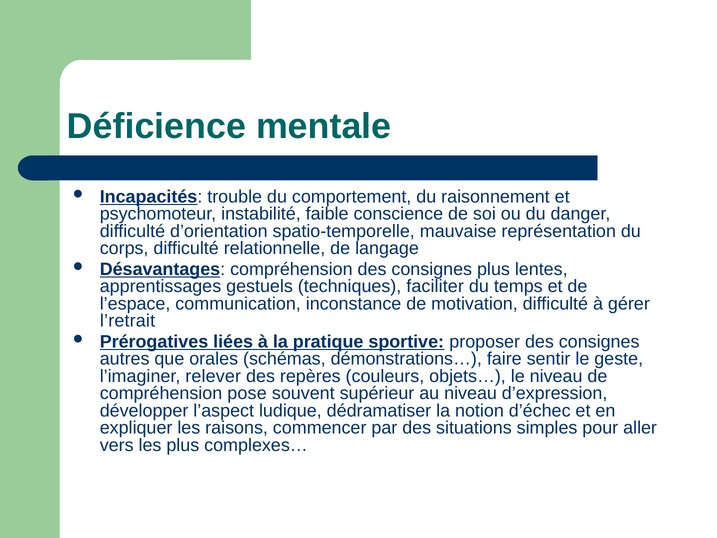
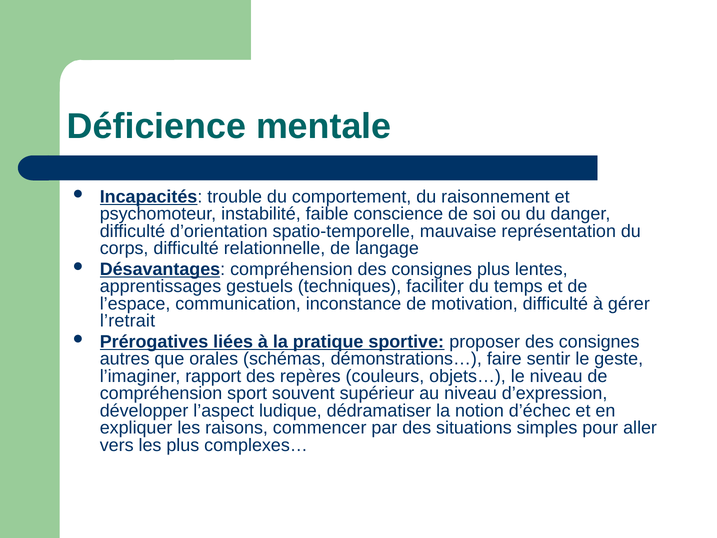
relever: relever -> rapport (213, 376)
pose: pose -> sport (247, 393)
